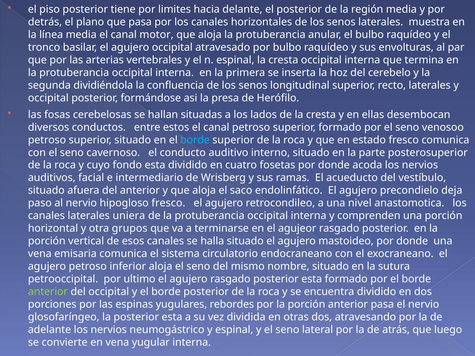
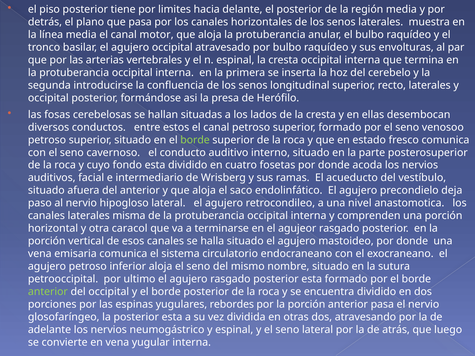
dividiéndola: dividiéndola -> introducirse (103, 85)
borde colour: light blue -> light green (195, 140)
hipogloso fresco: fresco -> lateral (168, 203)
uniera: uniera -> misma (129, 216)
grupos: grupos -> caracol (130, 229)
